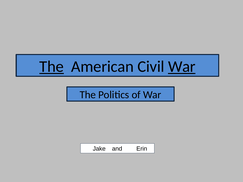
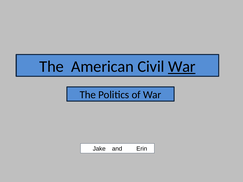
The underline: present -> none (52, 67)
